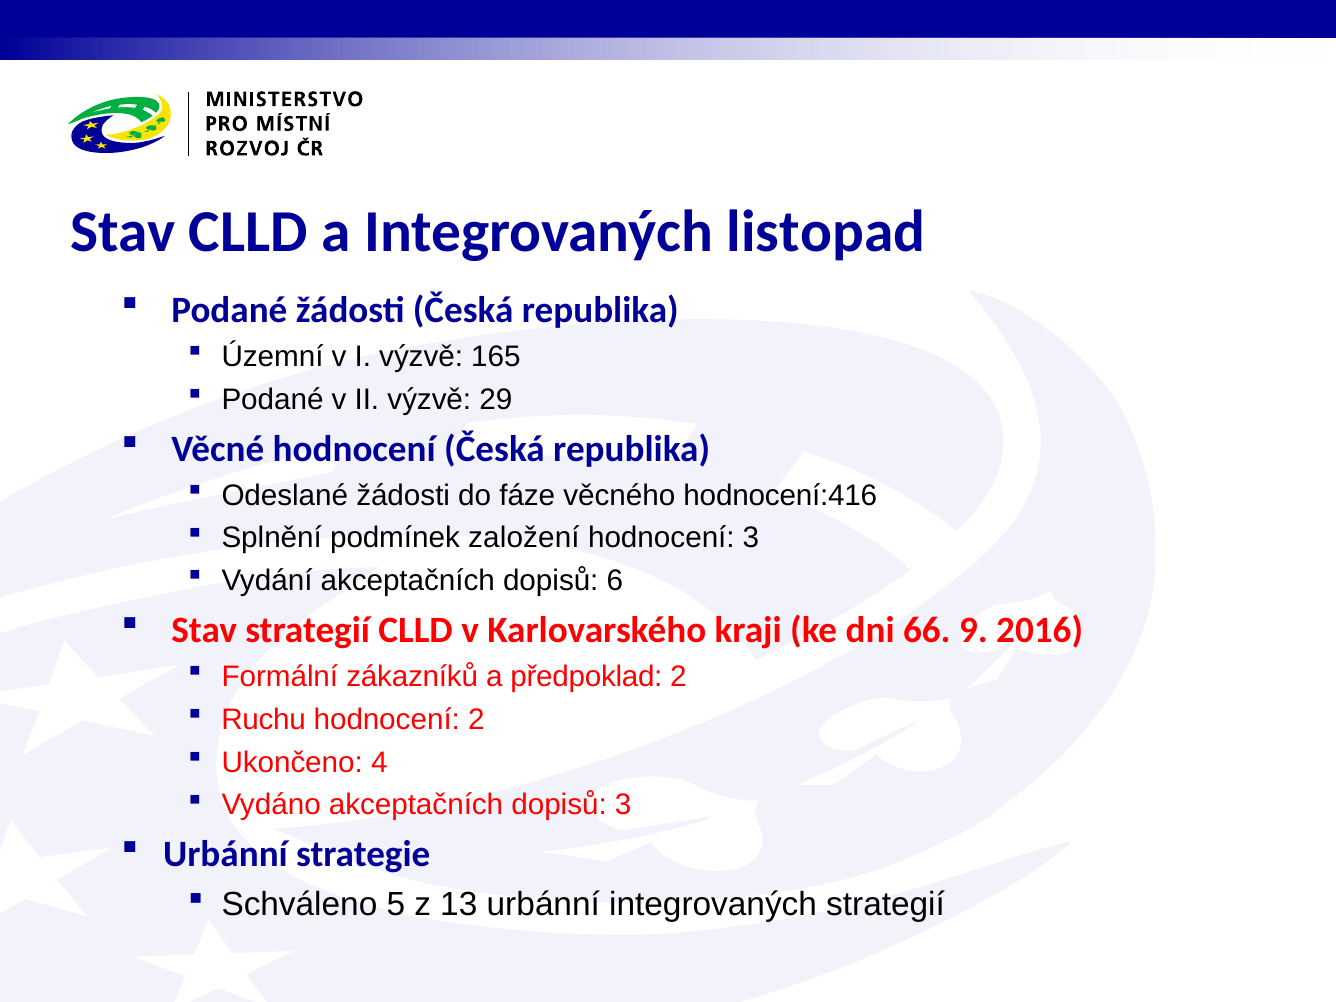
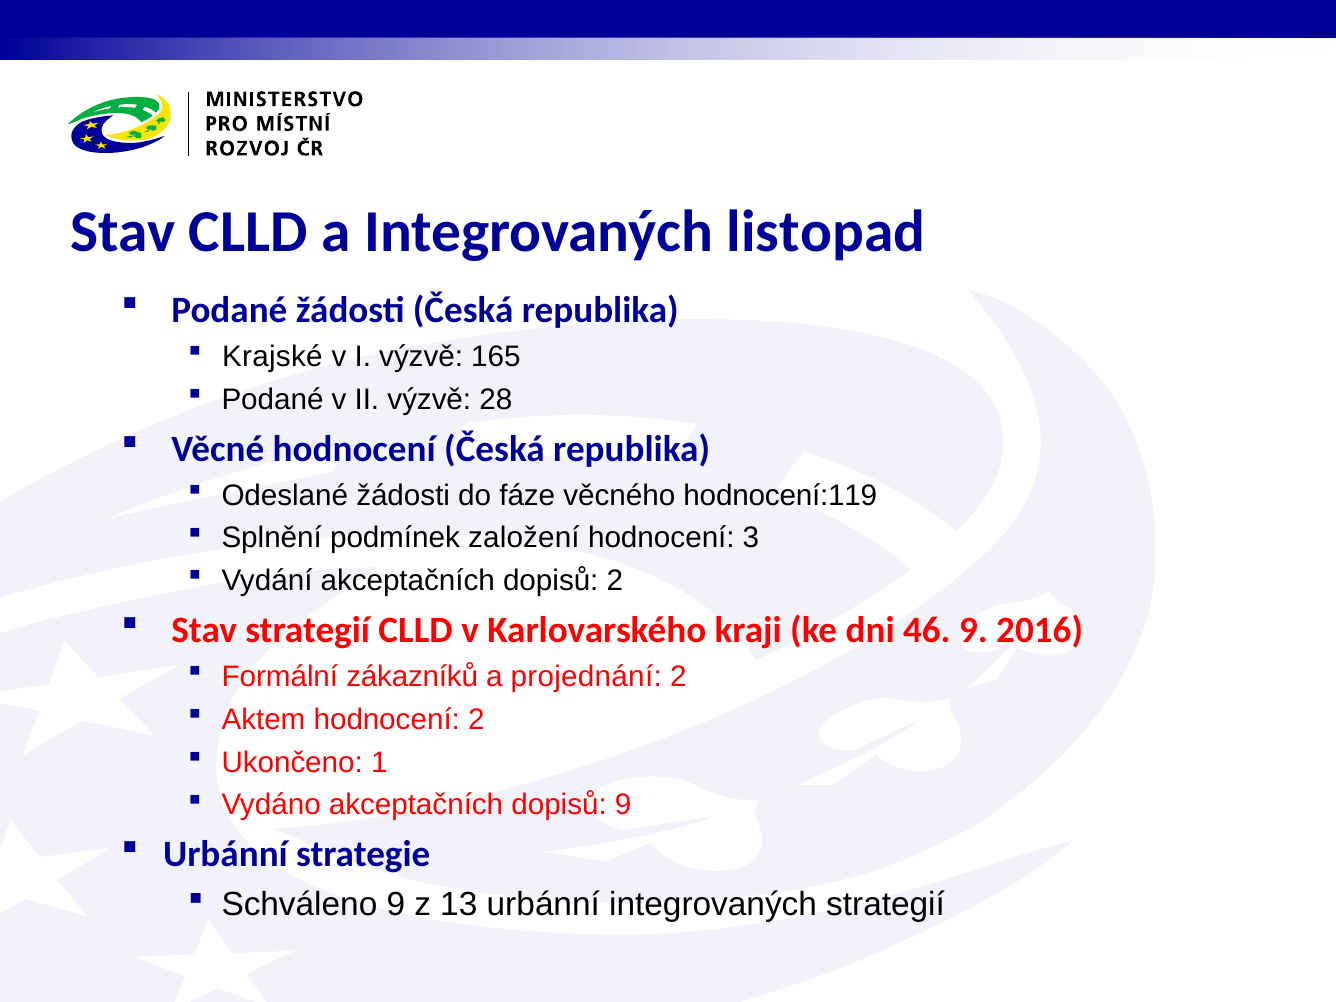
Územní: Územní -> Krajské (272, 357)
29: 29 -> 28 (496, 399)
hodnocení:416: hodnocení:416 -> hodnocení:119 (780, 495)
dopisů 6: 6 -> 2 (615, 581)
66: 66 -> 46 (927, 630)
předpoklad: předpoklad -> projednání (586, 677)
Ruchu: Ruchu -> Aktem (264, 720)
4: 4 -> 1 (379, 762)
dopisů 3: 3 -> 9 (623, 805)
Schváleno 5: 5 -> 9 (396, 905)
